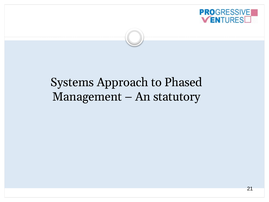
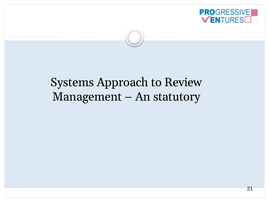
Phased: Phased -> Review (183, 82)
